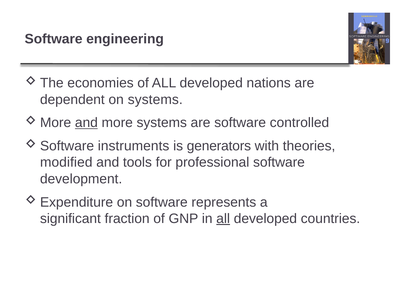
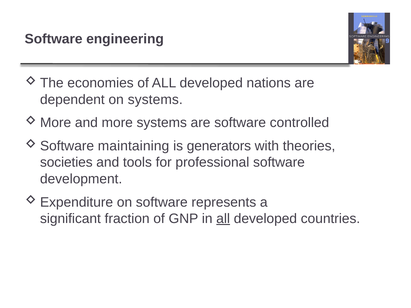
and underline: present -> none (86, 123)
instruments: instruments -> maintaining (134, 146)
modified: modified -> societies (66, 163)
